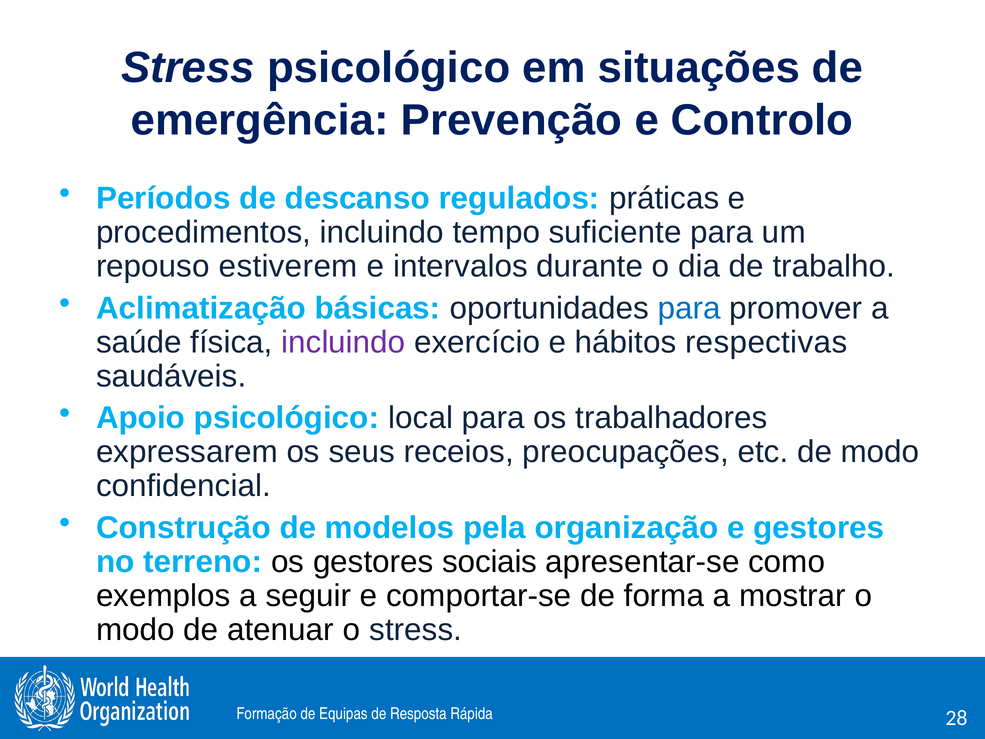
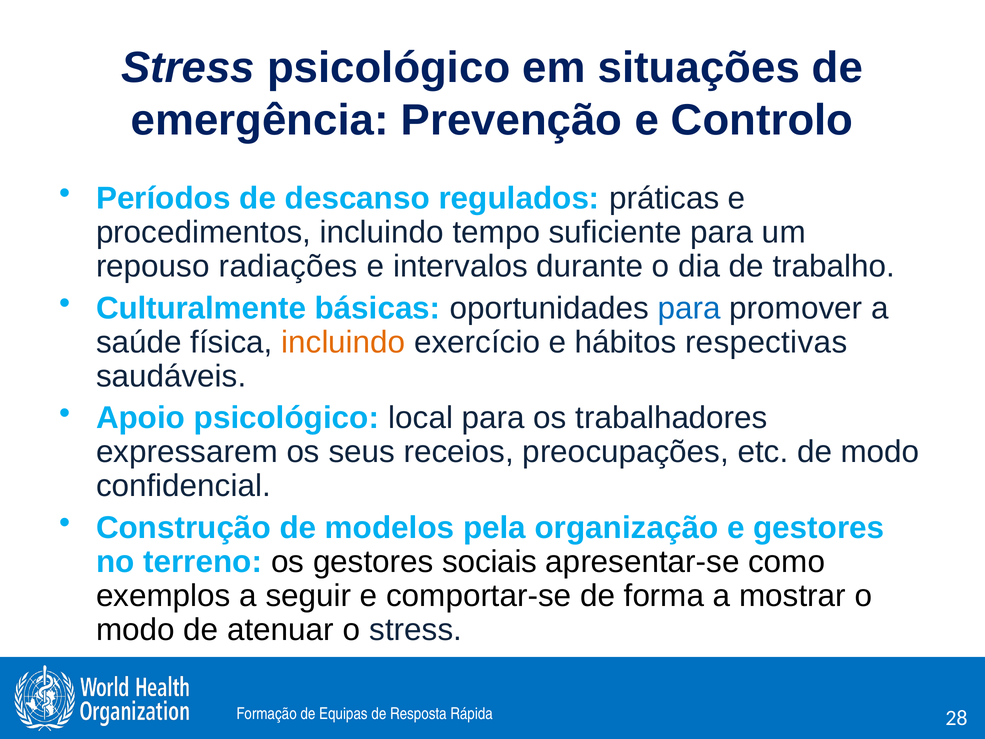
estiverem: estiverem -> radiações (288, 266)
Aclimatização: Aclimatização -> Culturalmente (201, 308)
incluindo colour: purple -> orange (343, 342)
